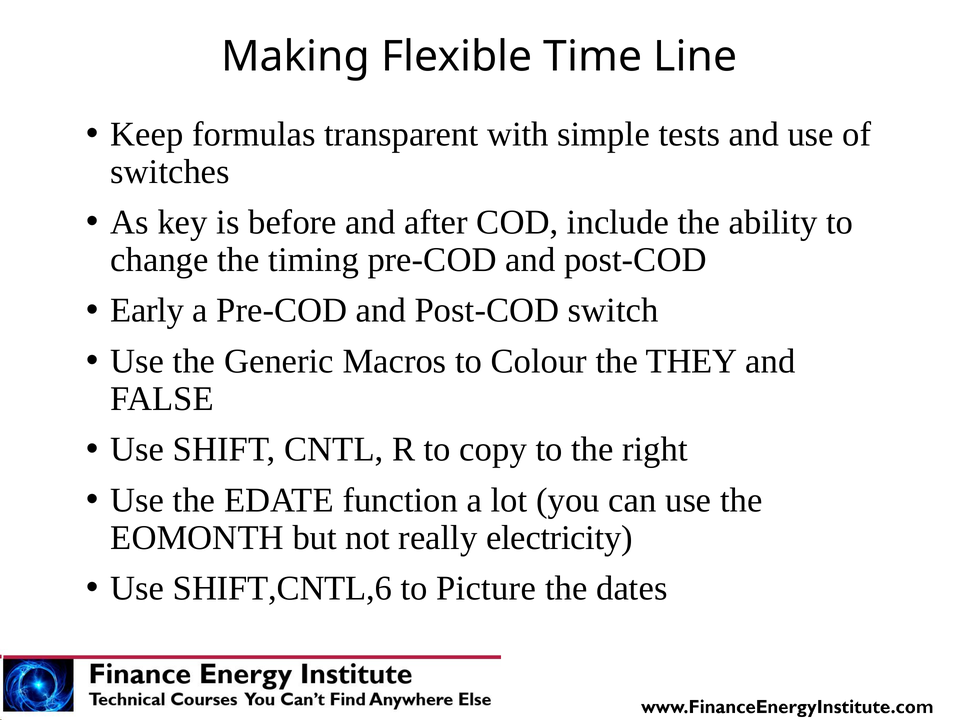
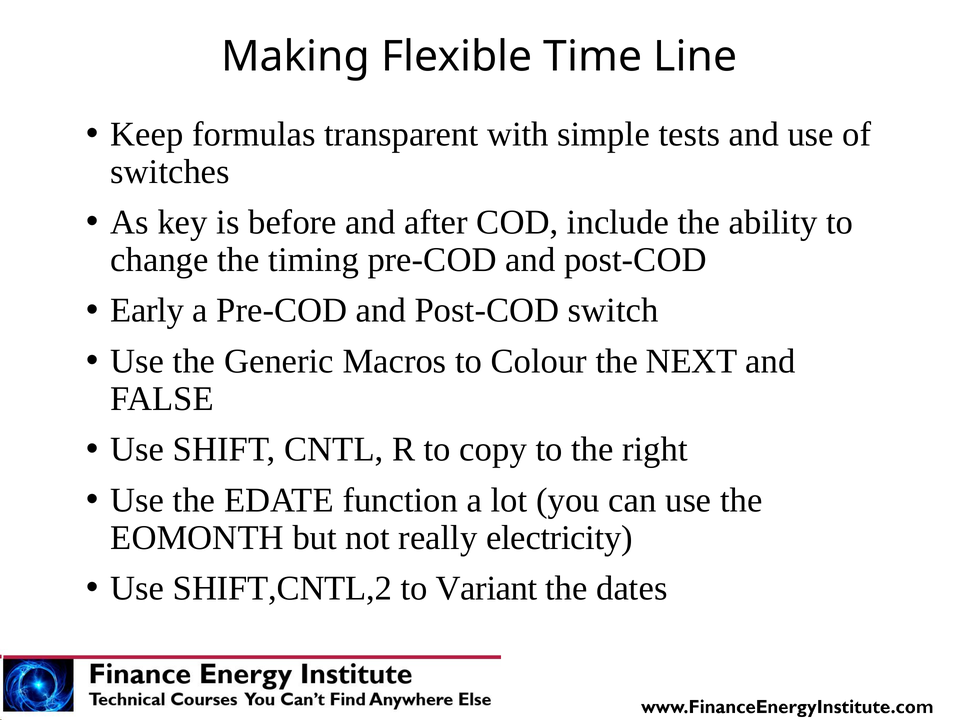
THEY: THEY -> NEXT (692, 361)
SHIFT,CNTL,6: SHIFT,CNTL,6 -> SHIFT,CNTL,2 (283, 588)
Picture: Picture -> Variant (487, 588)
